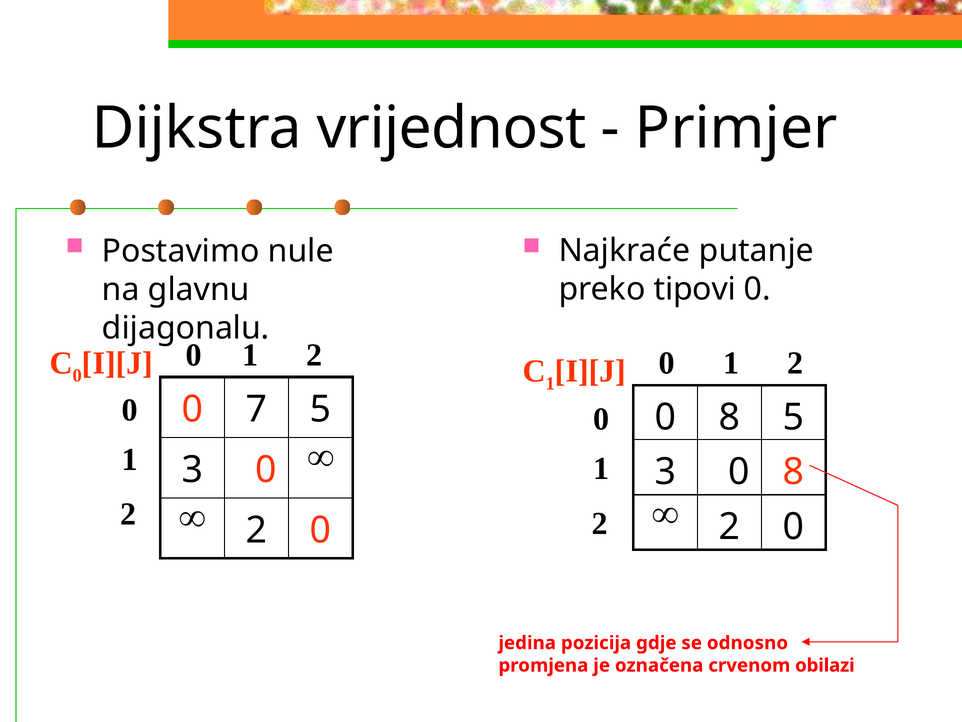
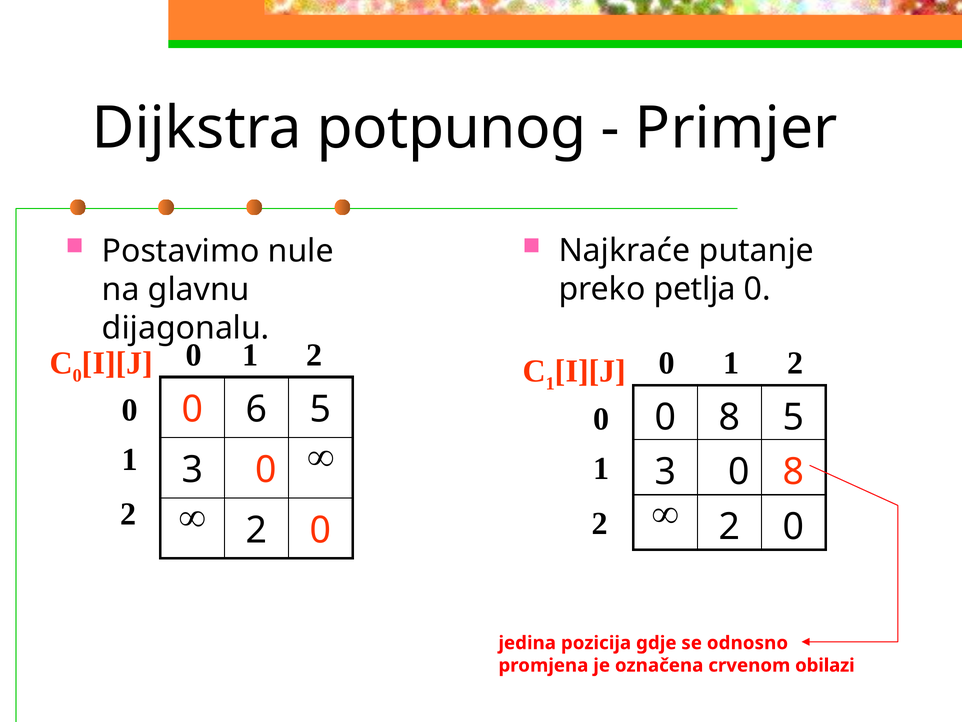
vrijednost: vrijednost -> potpunog (452, 128)
tipovi: tipovi -> petlja (695, 289)
7: 7 -> 6 (257, 409)
